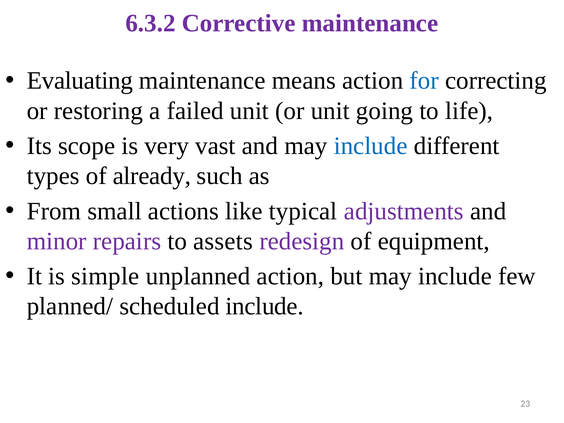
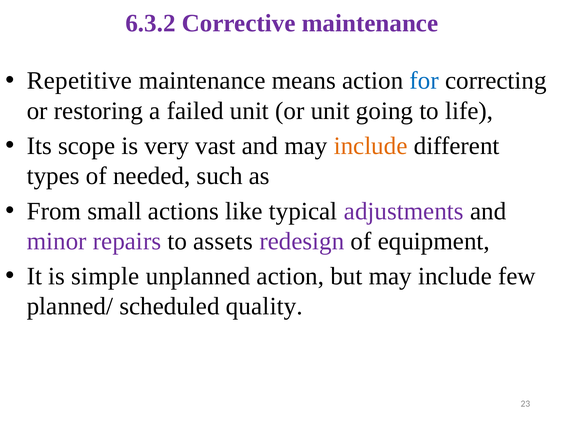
Evaluating: Evaluating -> Repetitive (80, 81)
include colour: blue -> orange (371, 146)
already: already -> needed (152, 176)
scheduled include: include -> quality (264, 306)
